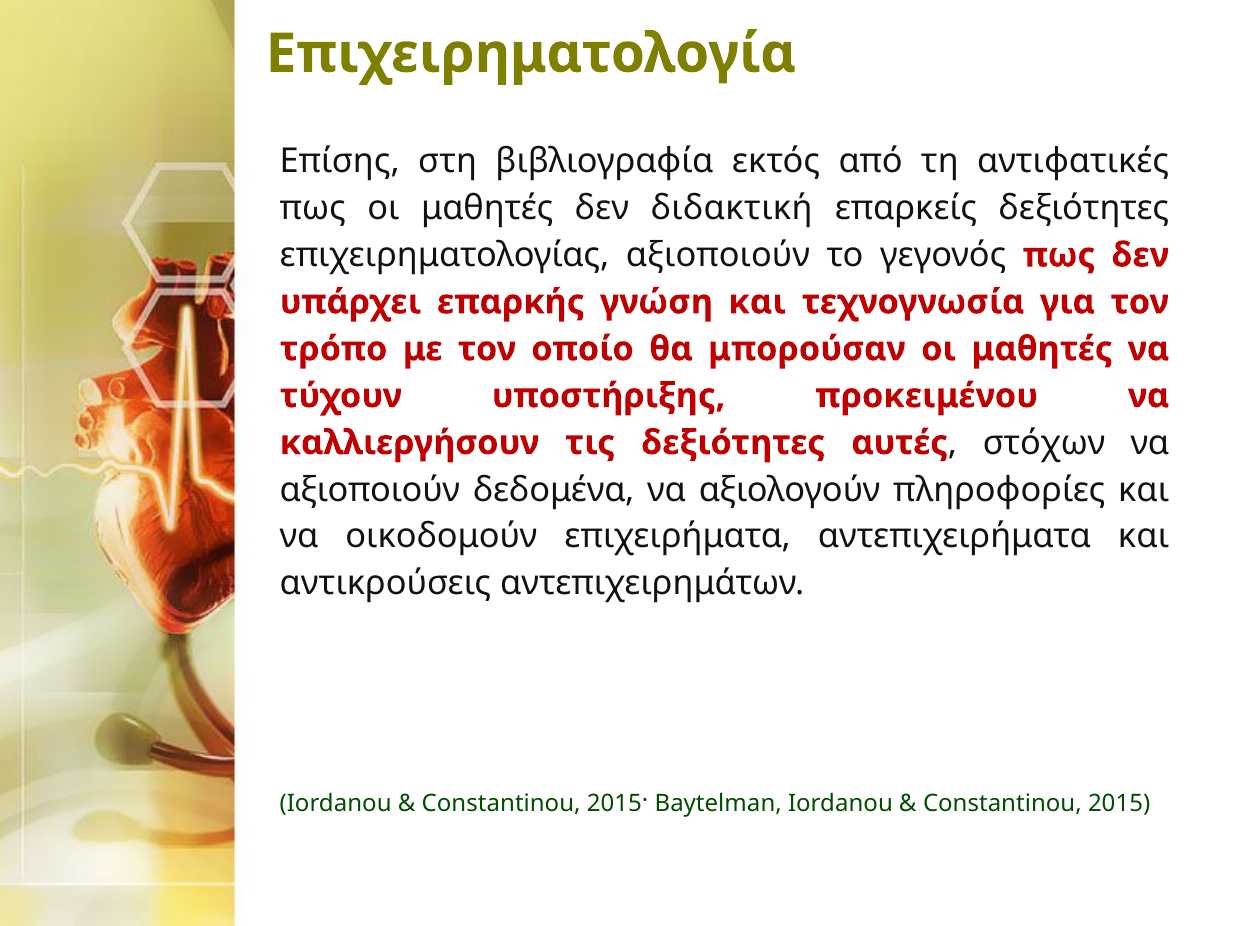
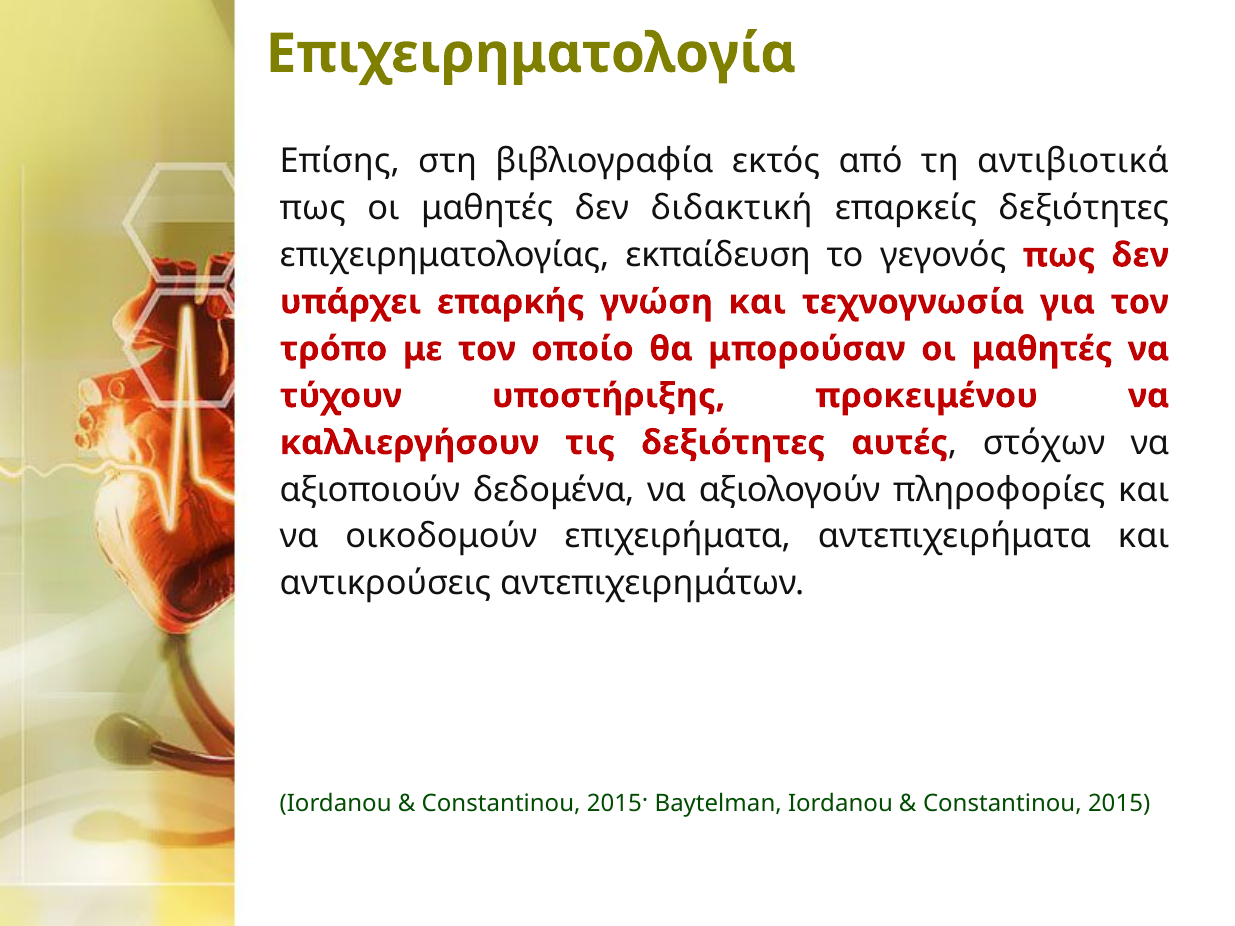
αντιφατικές: αντιφατικές -> αντιβιοτικά (1073, 161)
επιχειρηματολογίας αξιοποιούν: αξιοποιούν -> εκπαίδευση (718, 255)
